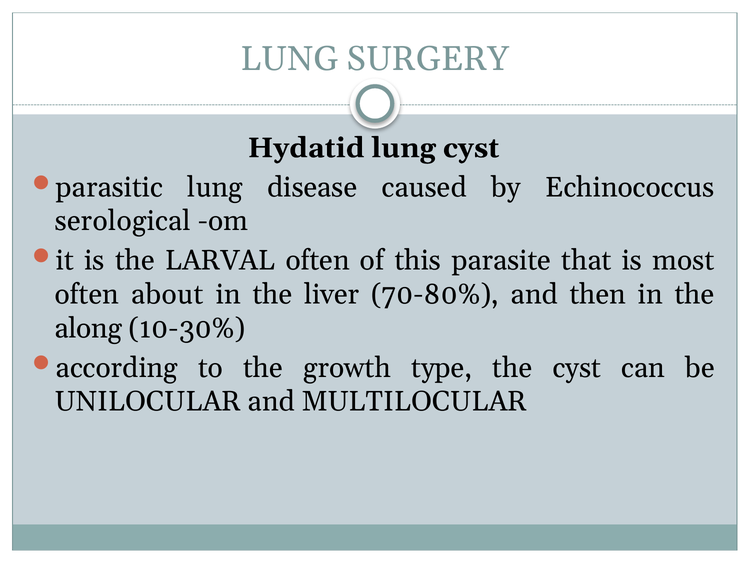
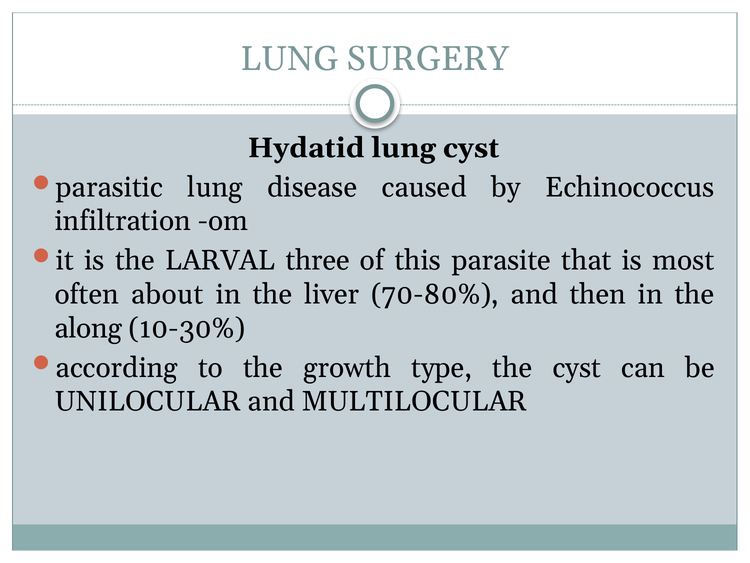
serological: serological -> infiltration (123, 221)
LARVAL often: often -> three (318, 260)
